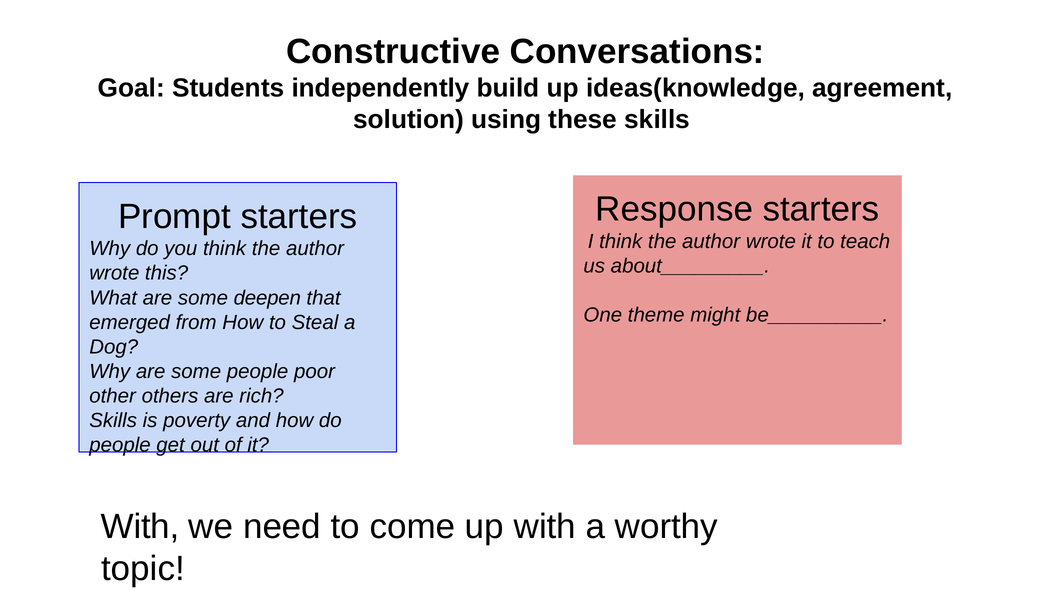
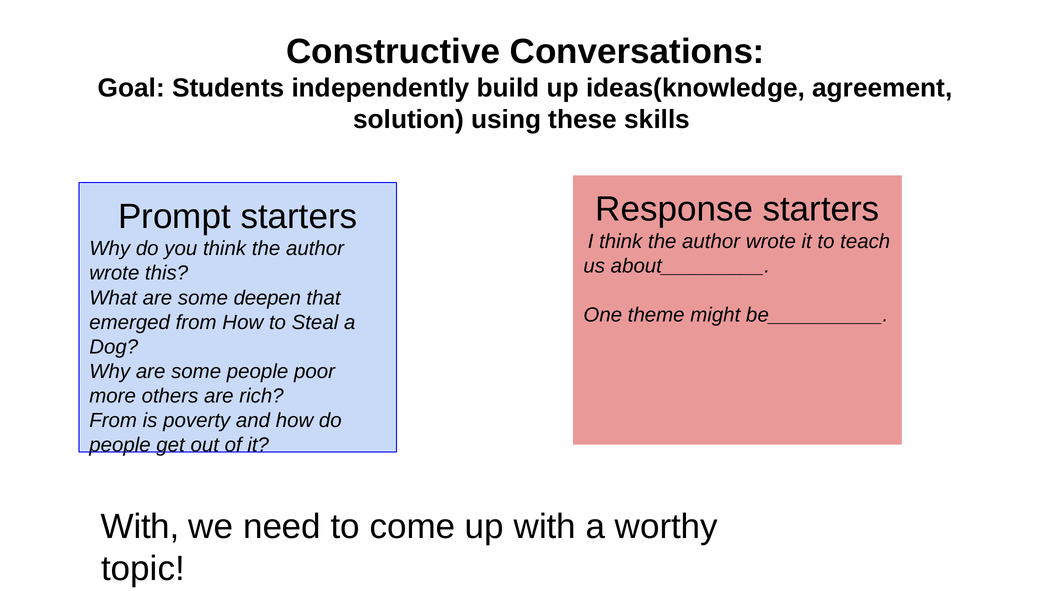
other: other -> more (113, 396)
Skills: Skills -> From (113, 421)
